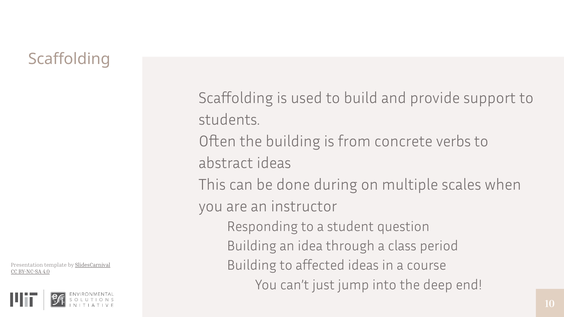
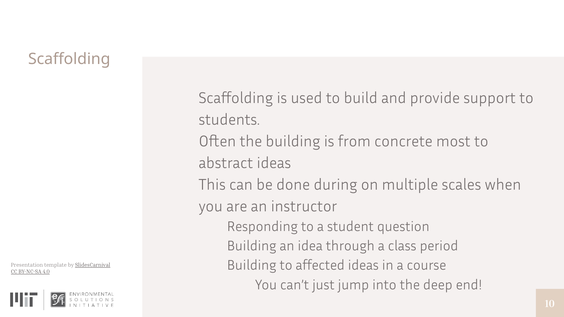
verbs: verbs -> most (453, 141)
